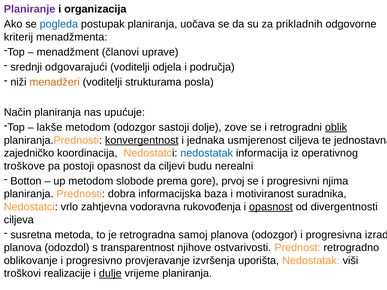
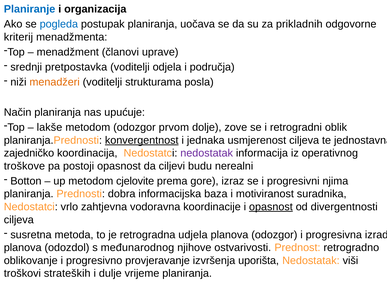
Planiranje colour: purple -> blue (30, 9)
odgovarajući: odgovarajući -> pretpostavka (76, 67)
sastoji: sastoji -> prvom (174, 127)
oblik underline: present -> none (336, 127)
nedostatak colour: blue -> purple (207, 153)
slobode: slobode -> cjelovite (135, 181)
prvoj: prvoj -> izraz (233, 181)
rukovođenja: rukovođenja -> koordinacije (212, 207)
samoj: samoj -> udjela (193, 235)
transparentnost: transparentnost -> međunarodnog (137, 248)
realizacije: realizacije -> strateških (67, 274)
dulje underline: present -> none (110, 274)
